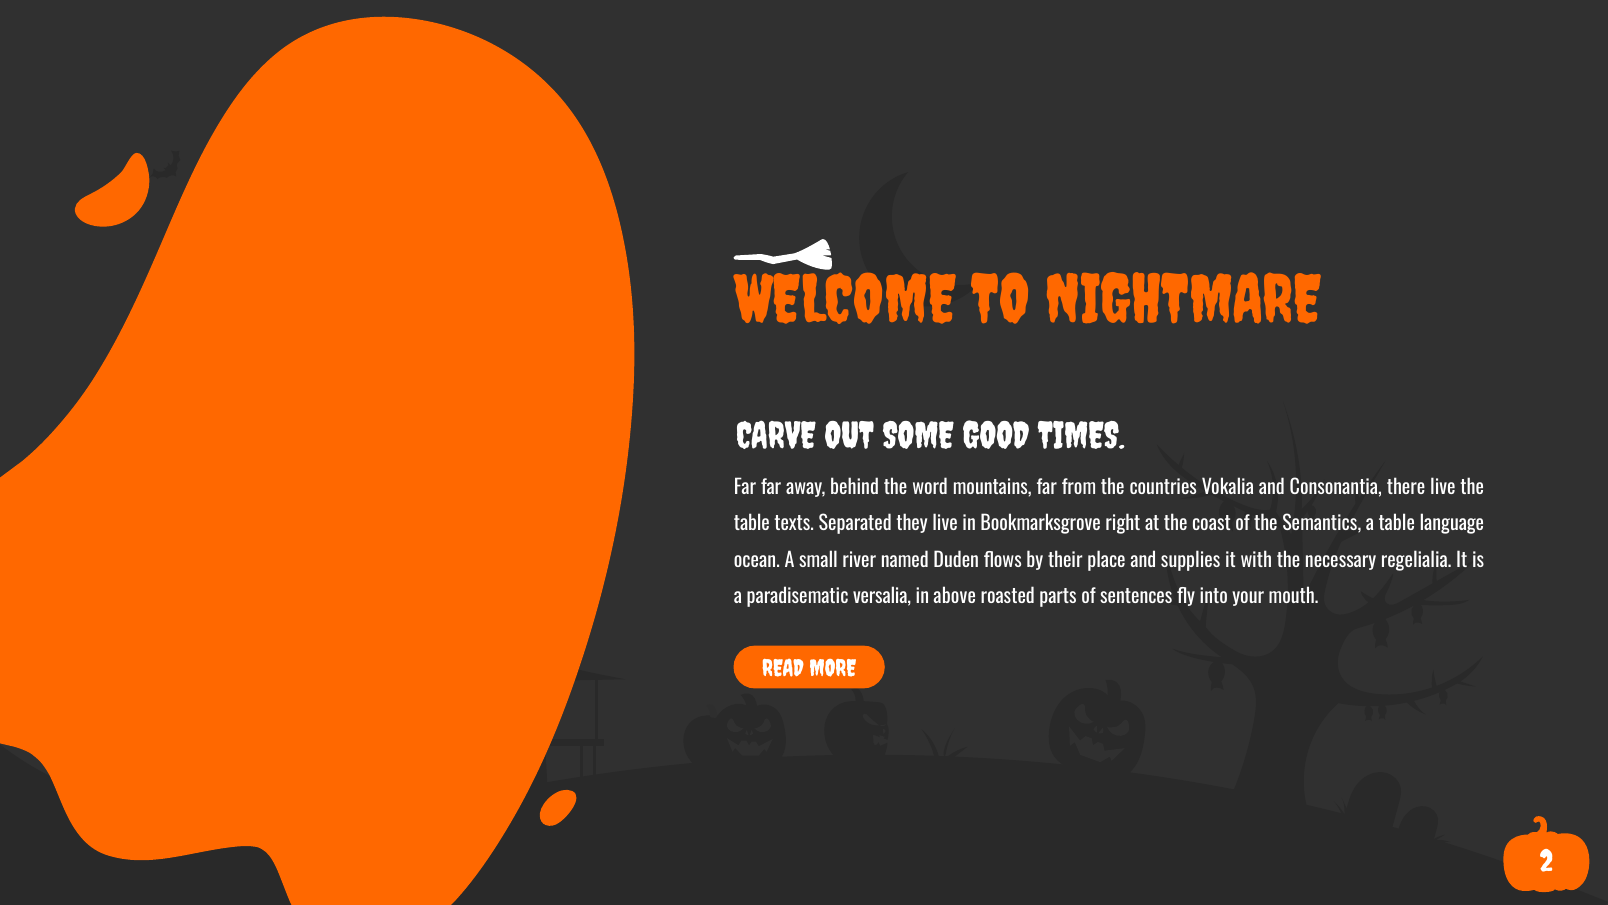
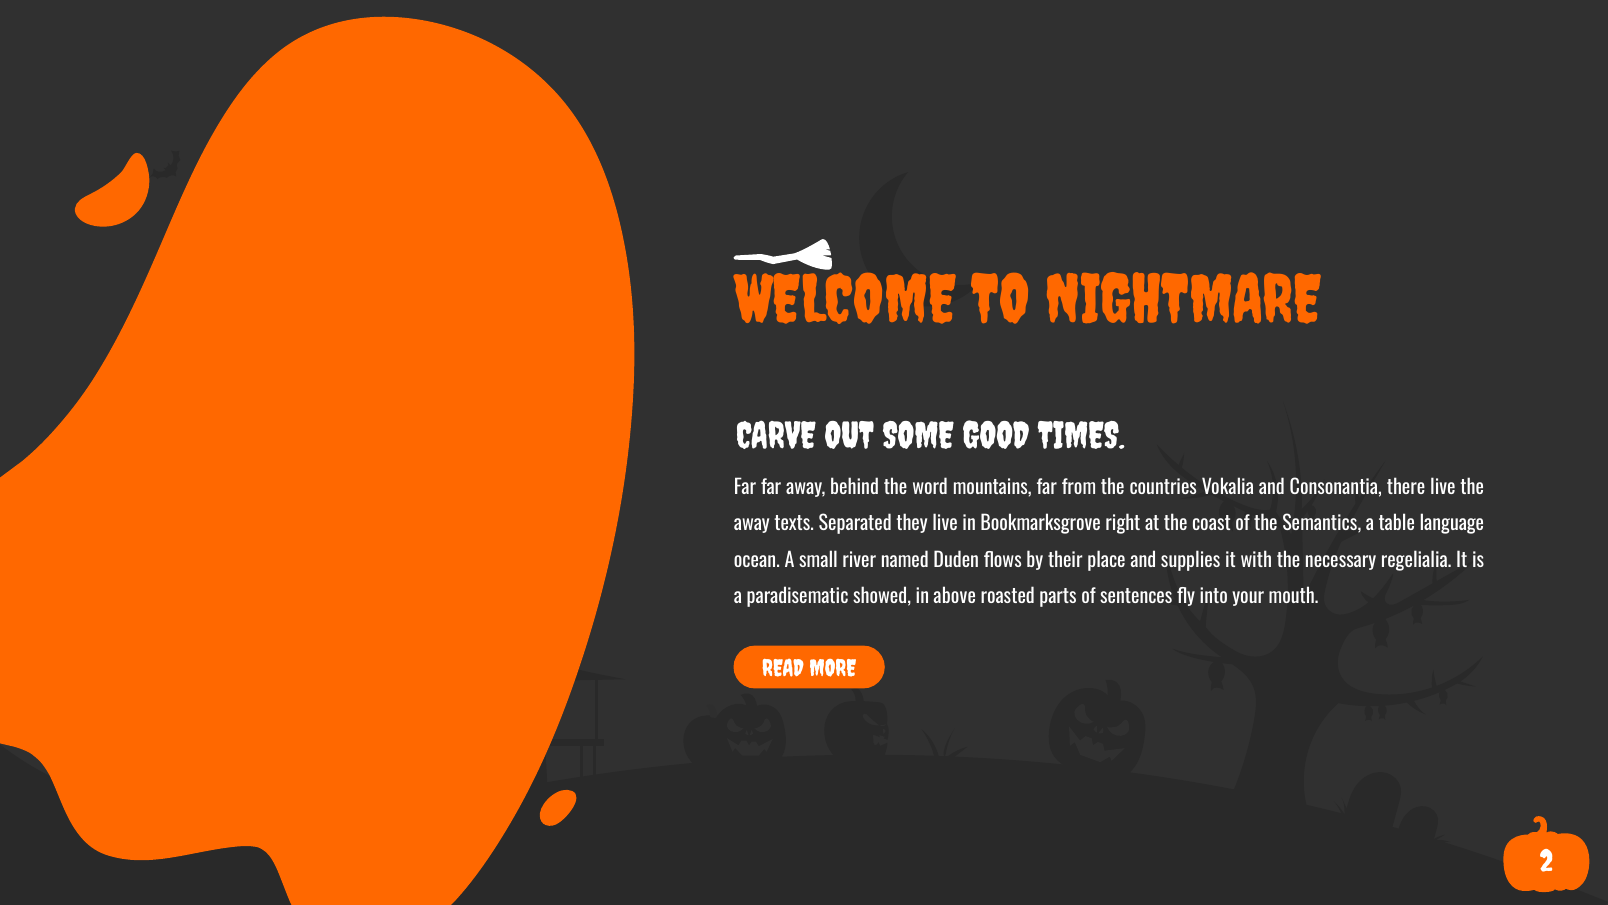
table: table -> away (752, 524)
versalia: versalia -> showed (882, 596)
